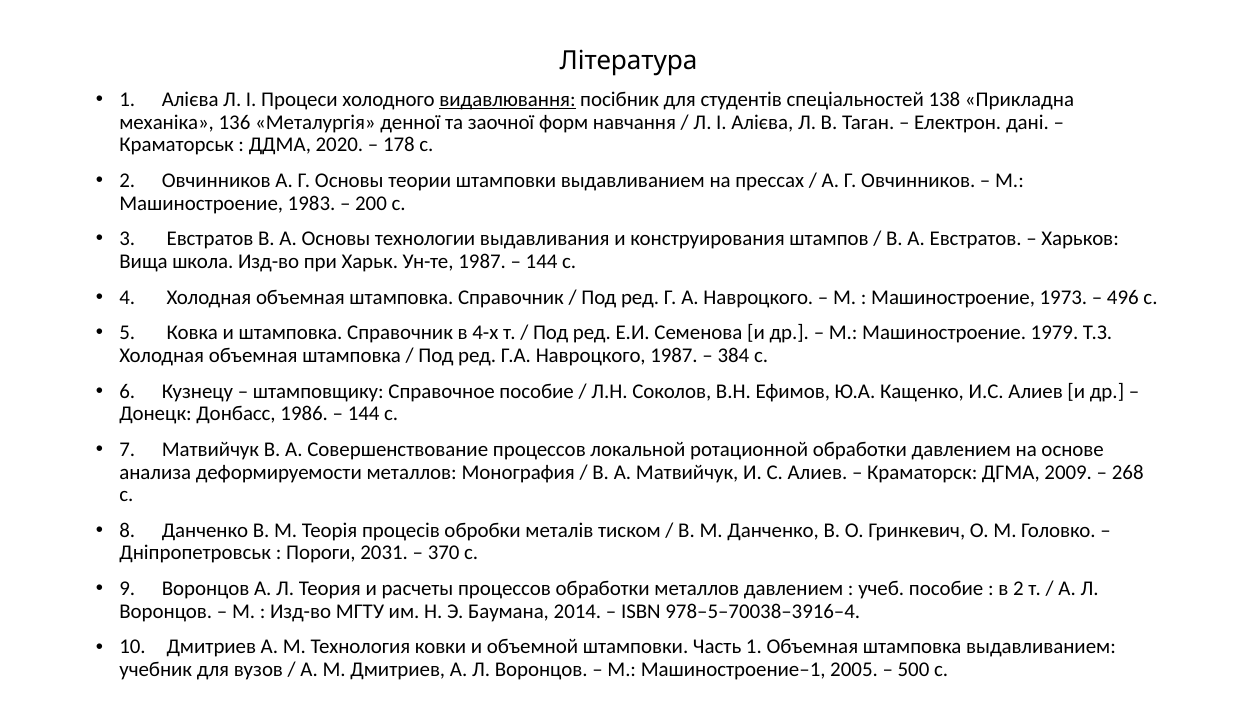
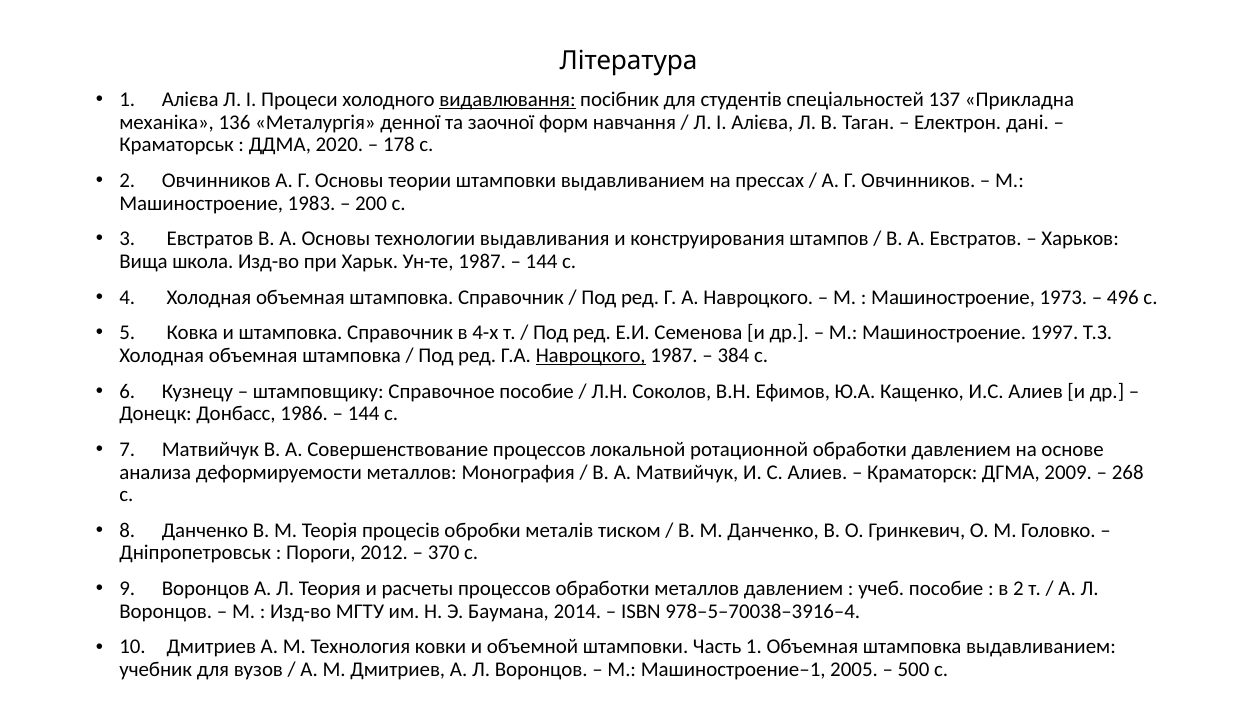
138: 138 -> 137 (944, 100)
1979: 1979 -> 1997 (1055, 333)
Навроцкого underline: none -> present (591, 356)
2031: 2031 -> 2012 (384, 553)
